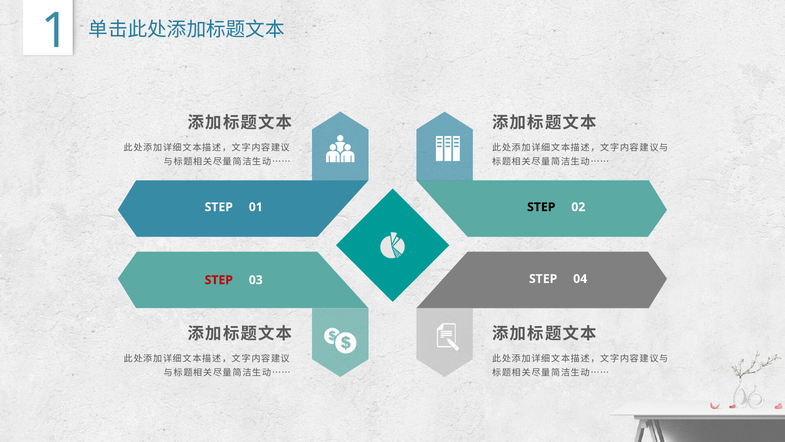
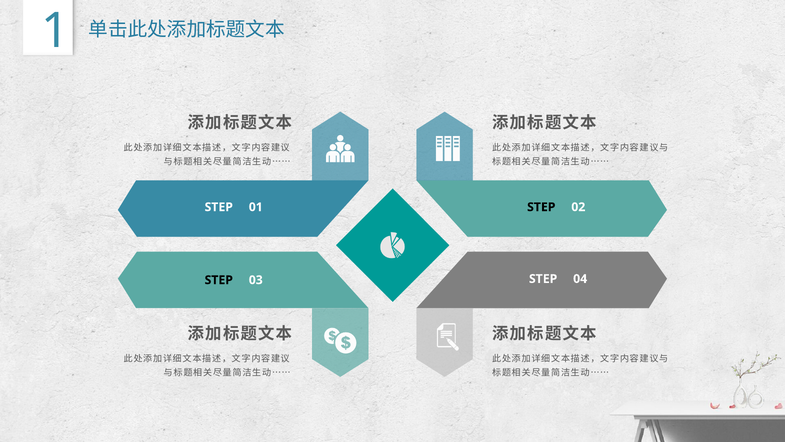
STEP colour: red -> black (219, 280)
